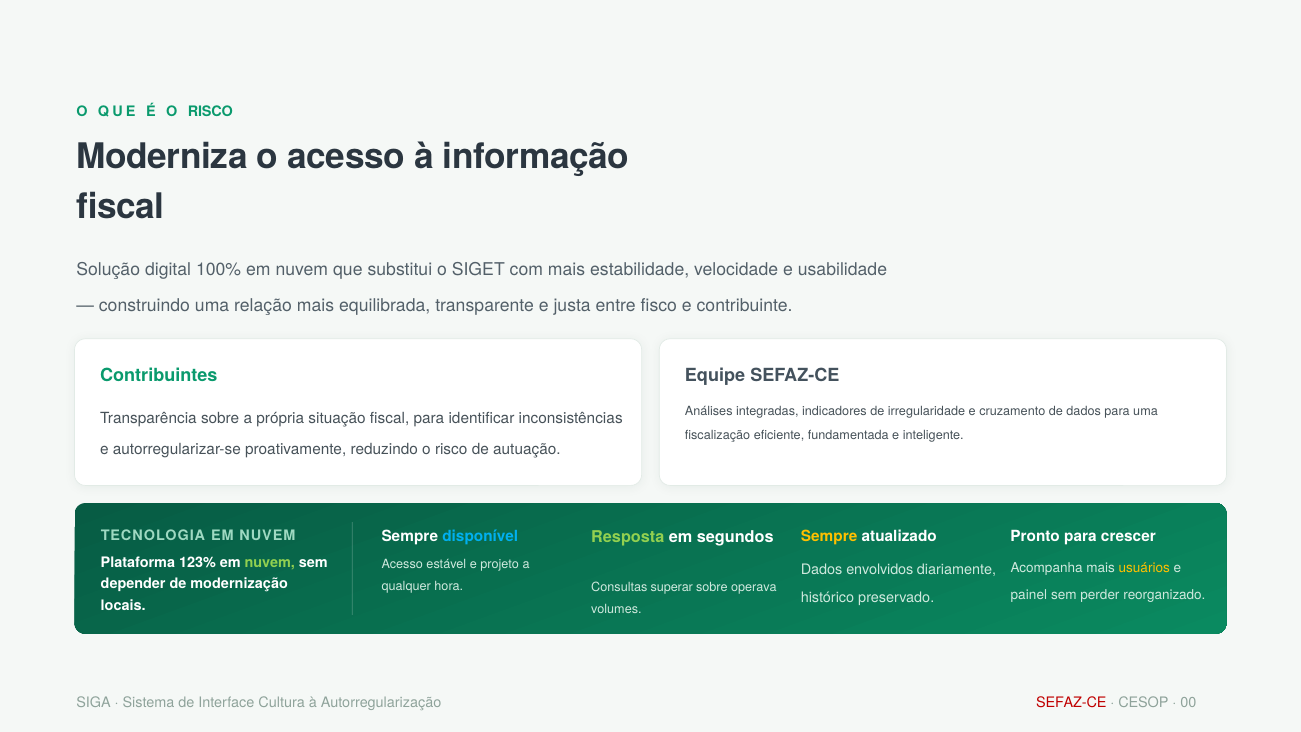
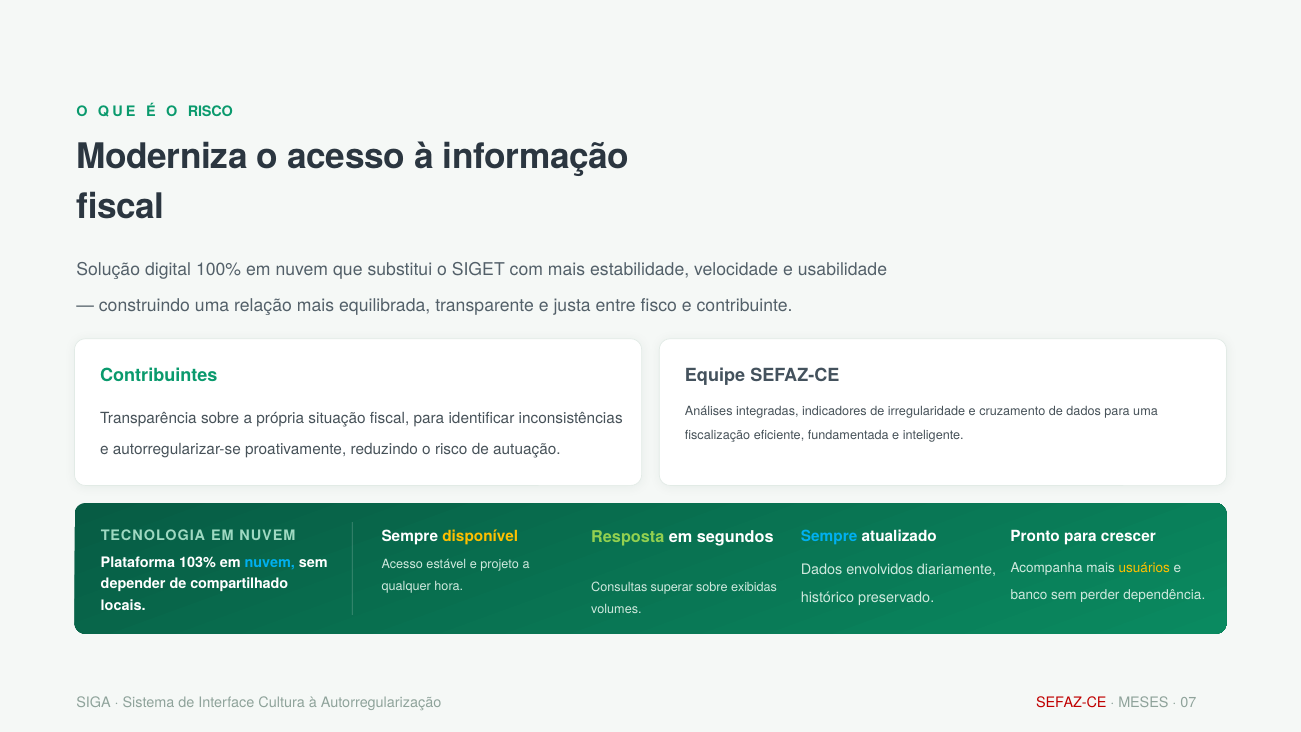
disponível colour: light blue -> yellow (480, 536)
Sempre colour: yellow -> light blue (829, 536)
123%: 123% -> 103% (197, 562)
nuvem colour: light green -> light blue (270, 562)
modernização: modernização -> compartilhado (239, 584)
operava: operava -> exibidas (754, 587)
painel: painel -> banco (1029, 595)
reorganizado: reorganizado -> dependência (1164, 595)
CESOP: CESOP -> MESES (1143, 702)
00: 00 -> 07 (1188, 702)
